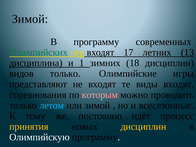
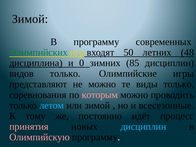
17: 17 -> 50 (128, 52)
13: 13 -> 48 (187, 52)
1: 1 -> 0 (82, 63)
18: 18 -> 85 (133, 63)
не входят: входят -> можно (102, 84)
виды входят: входят -> только (179, 84)
принятия colour: yellow -> pink (29, 127)
дисциплин colour: yellow -> light blue (143, 127)
Олимпийскую colour: white -> pink (39, 137)
